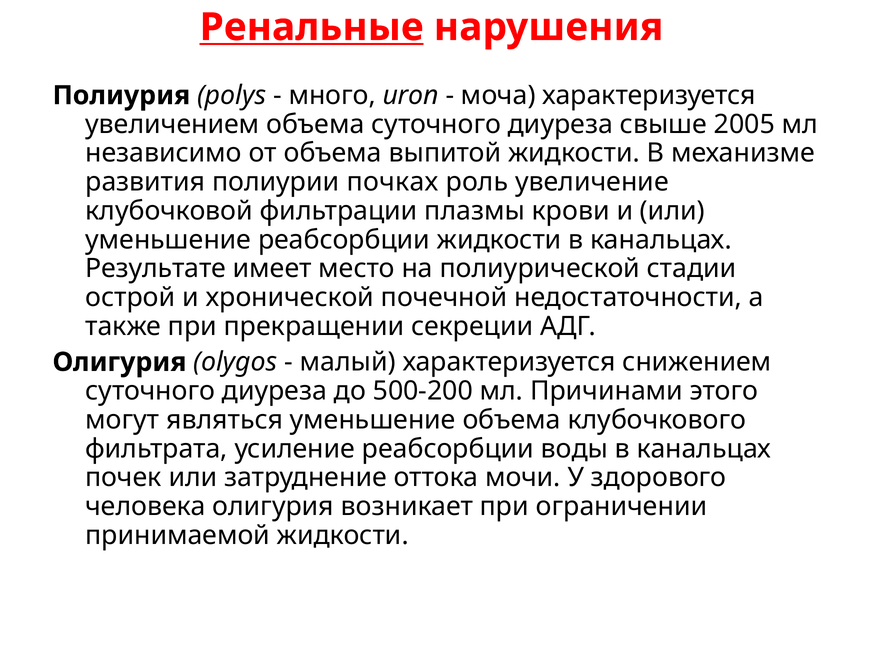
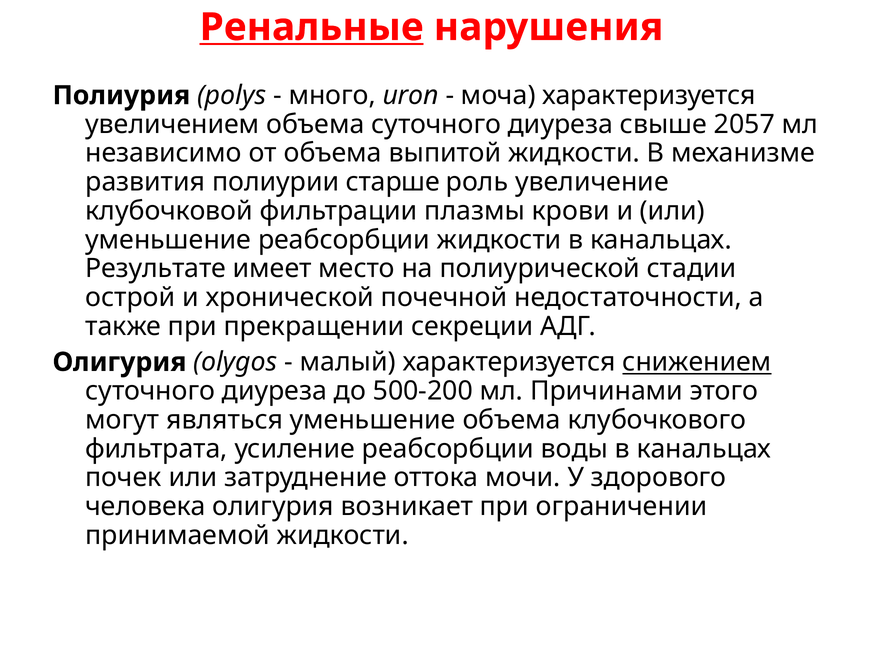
2005: 2005 -> 2057 (744, 124)
почках: почках -> старше (393, 182)
снижением underline: none -> present (697, 362)
